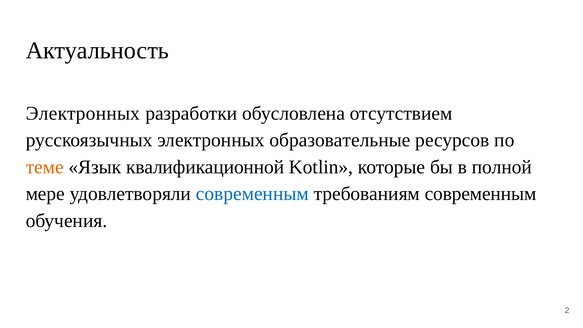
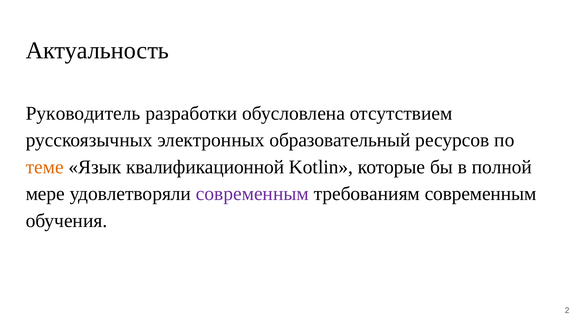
Электронных: Электронных -> Руководитель (83, 113)
образовательные: образовательные -> образовательный (340, 140)
современным colour: blue -> purple (252, 194)
